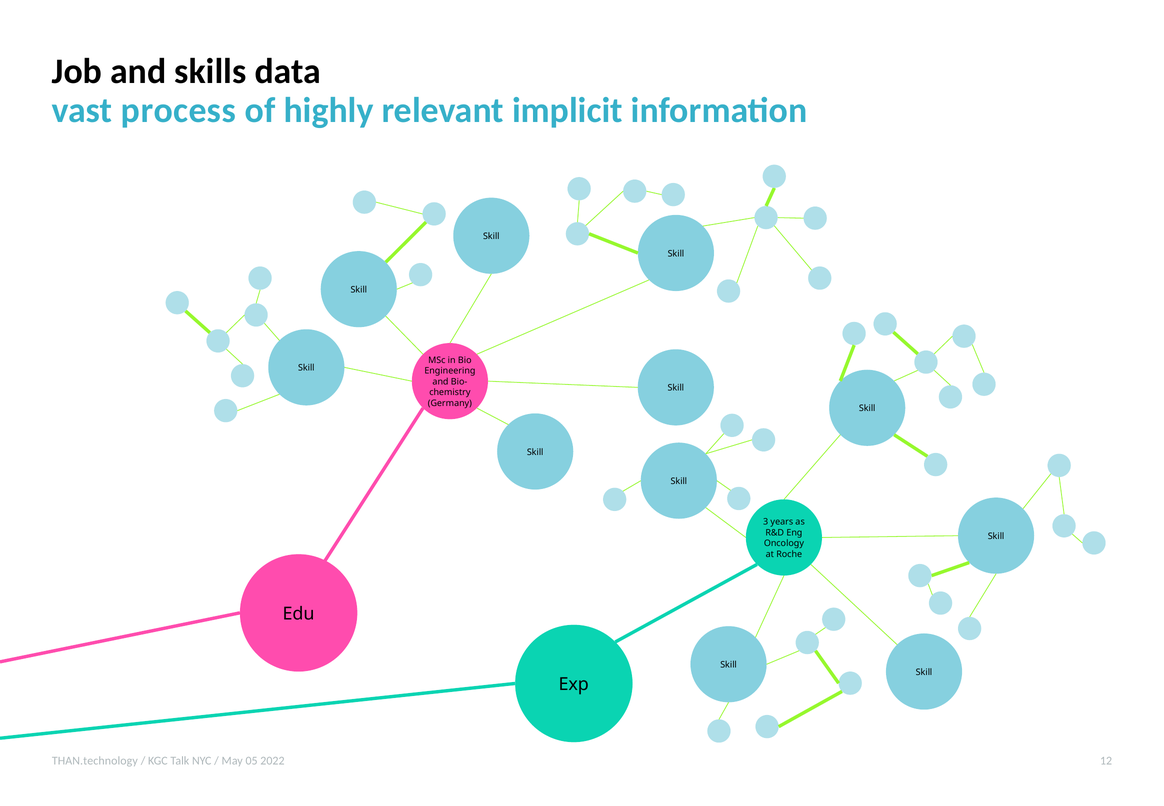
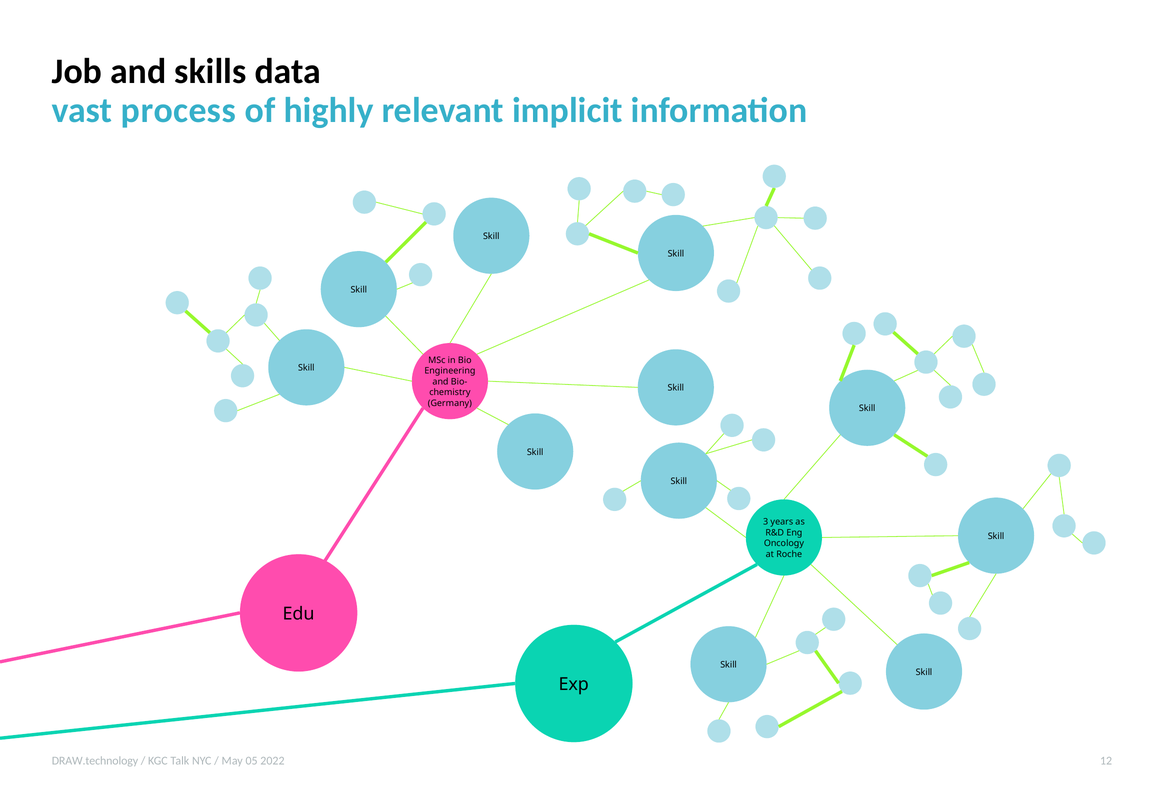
THAN.technology: THAN.technology -> DRAW.technology (95, 761)
